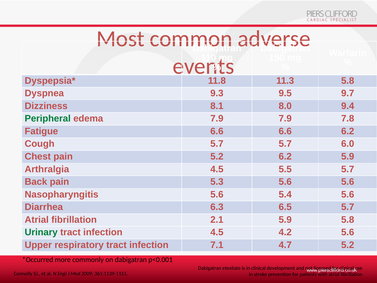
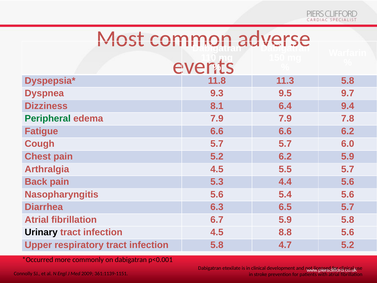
8.0: 8.0 -> 6.4 (285, 106)
5.3 5.6: 5.6 -> 4.4 (285, 182)
2.1: 2.1 -> 6.7 (217, 220)
Urinary colour: green -> black (41, 232)
4.2: 4.2 -> 8.8 (285, 232)
infection 7.1: 7.1 -> 5.8 (217, 245)
